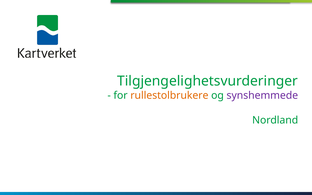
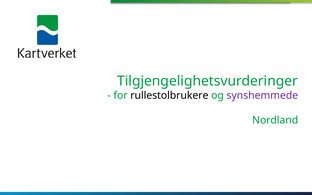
rullestolbrukere colour: orange -> black (169, 95)
